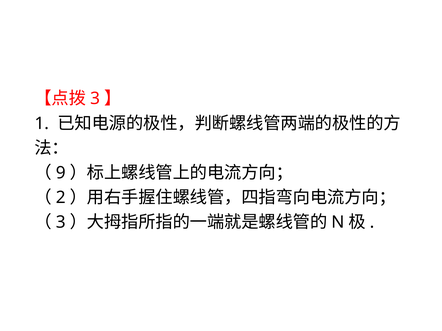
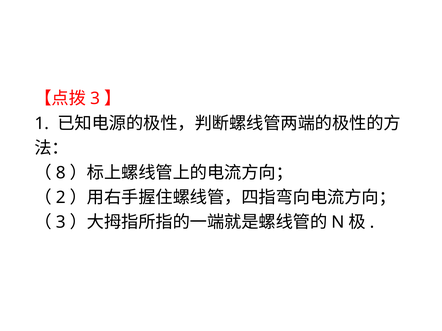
9: 9 -> 8 (61, 173)
